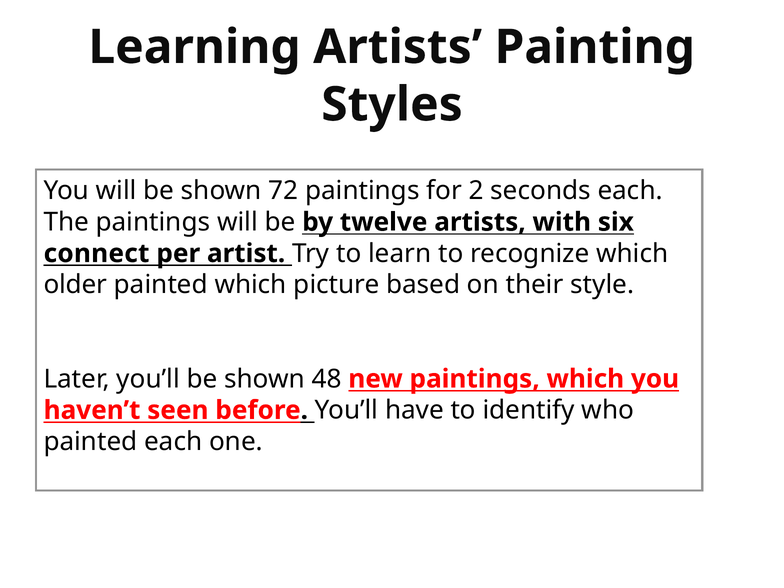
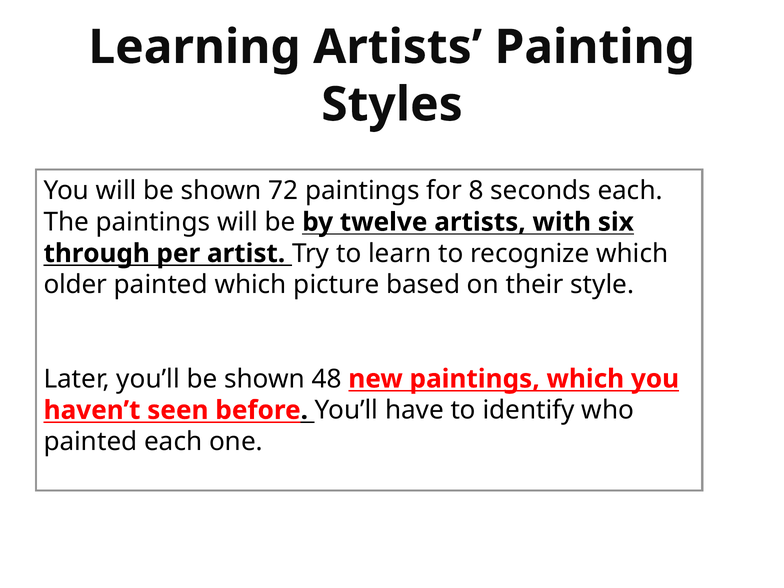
2: 2 -> 8 (476, 191)
connect: connect -> through (97, 253)
